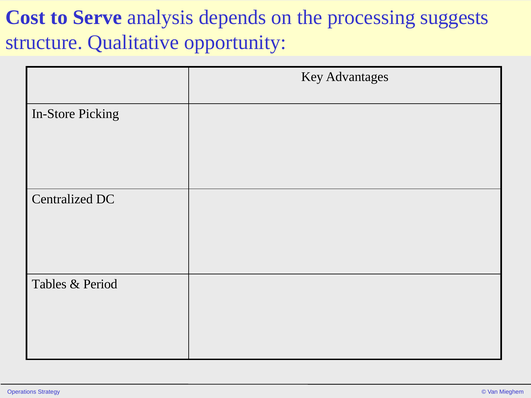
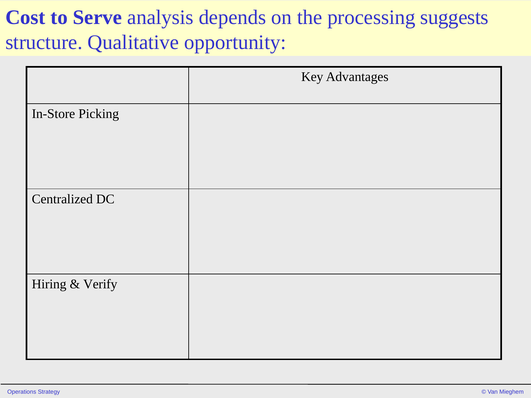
Tables: Tables -> Hiring (49, 284)
Period: Period -> Verify (100, 284)
